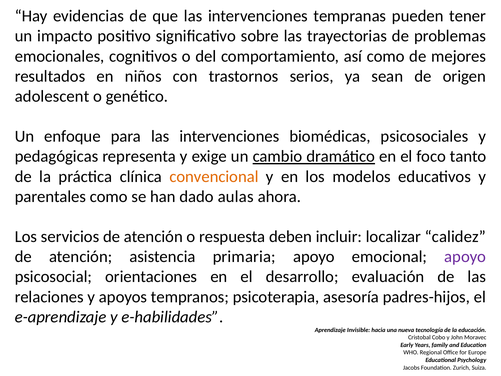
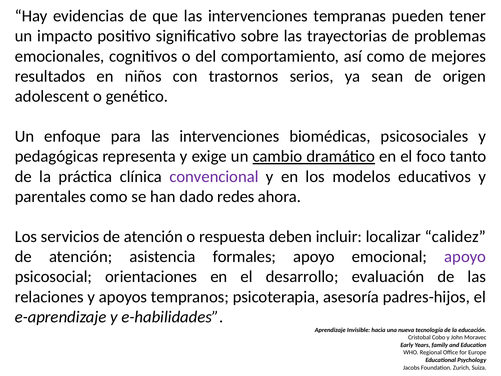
convencional colour: orange -> purple (214, 176)
aulas: aulas -> redes (236, 196)
primaria: primaria -> formales (244, 257)
